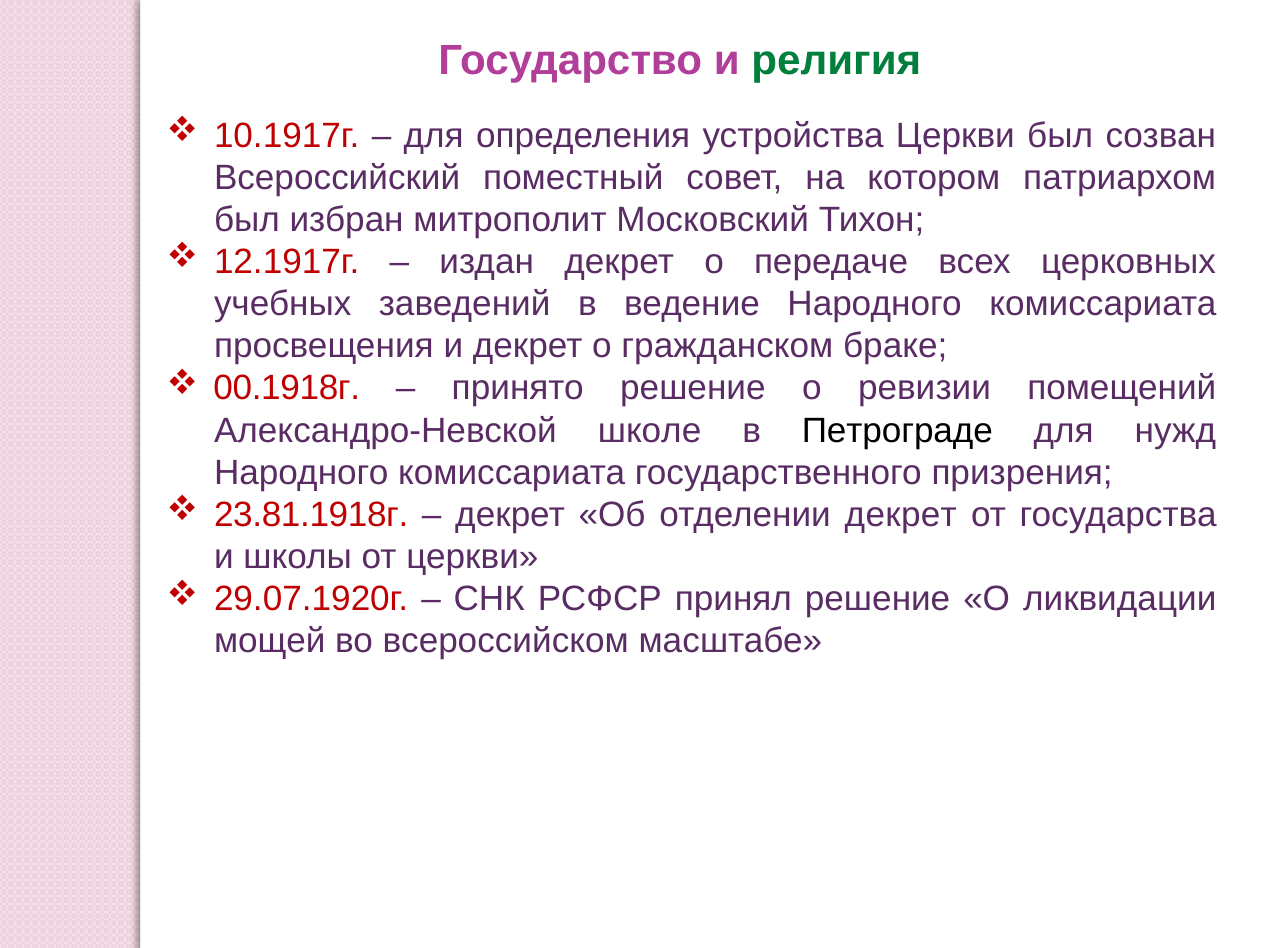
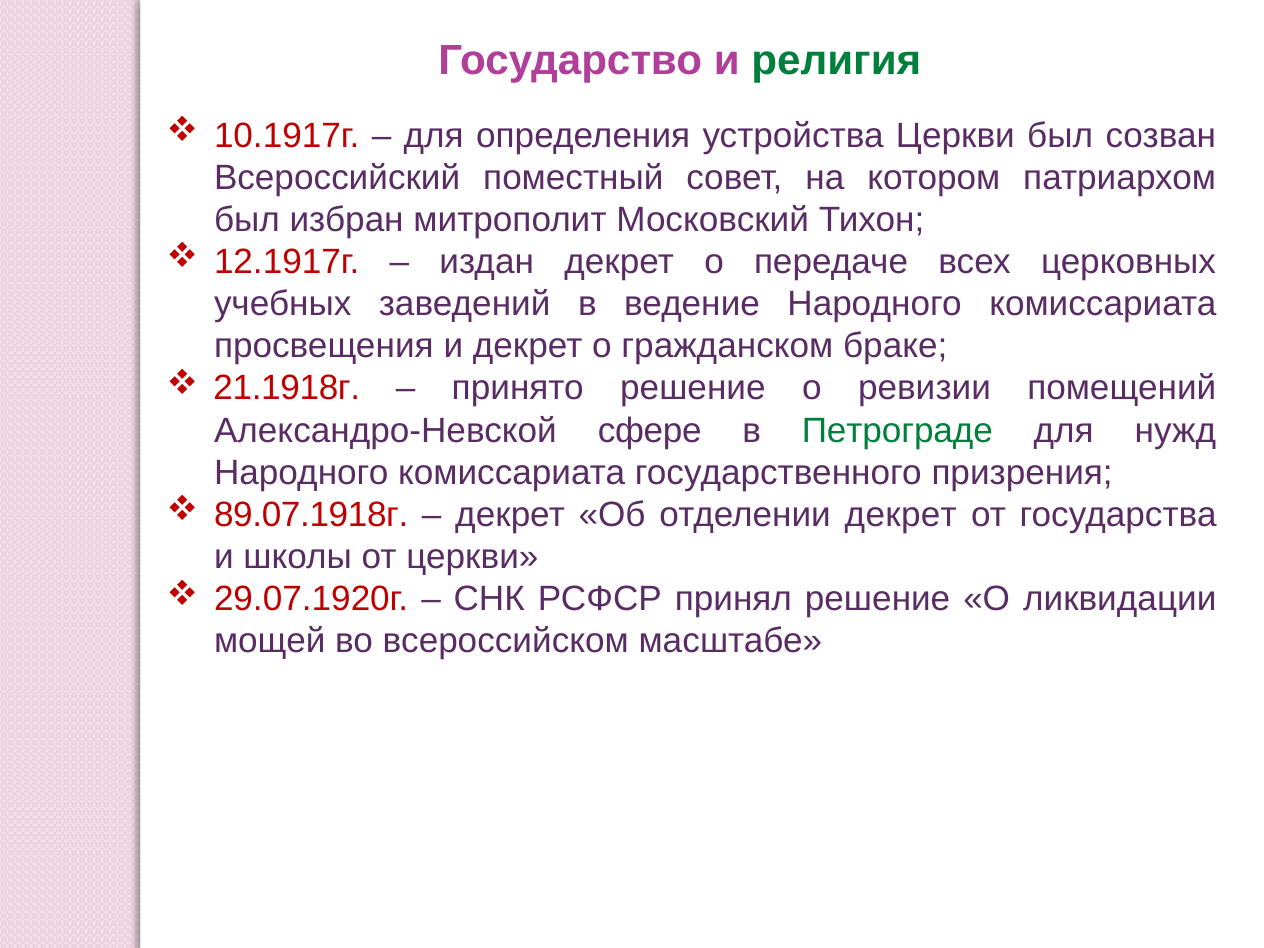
00.1918г: 00.1918г -> 21.1918г (287, 388)
школе: школе -> сфере (650, 431)
Петрограде colour: black -> green (897, 431)
23.81.1918г: 23.81.1918г -> 89.07.1918г (311, 515)
